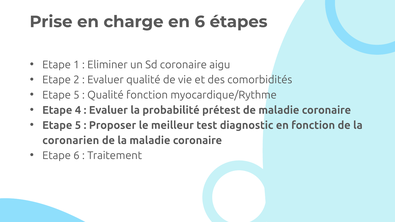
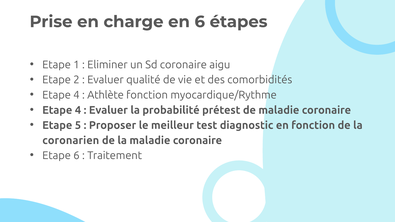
5: 5 -> 4 (76, 95)
Qualité: Qualité -> Athlète (106, 95)
